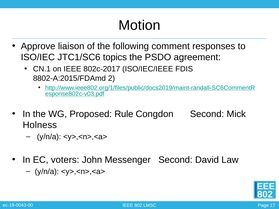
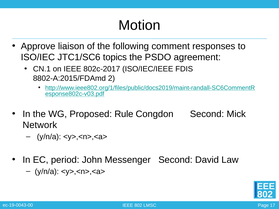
Holness: Holness -> Network (40, 125)
voters: voters -> period (65, 160)
